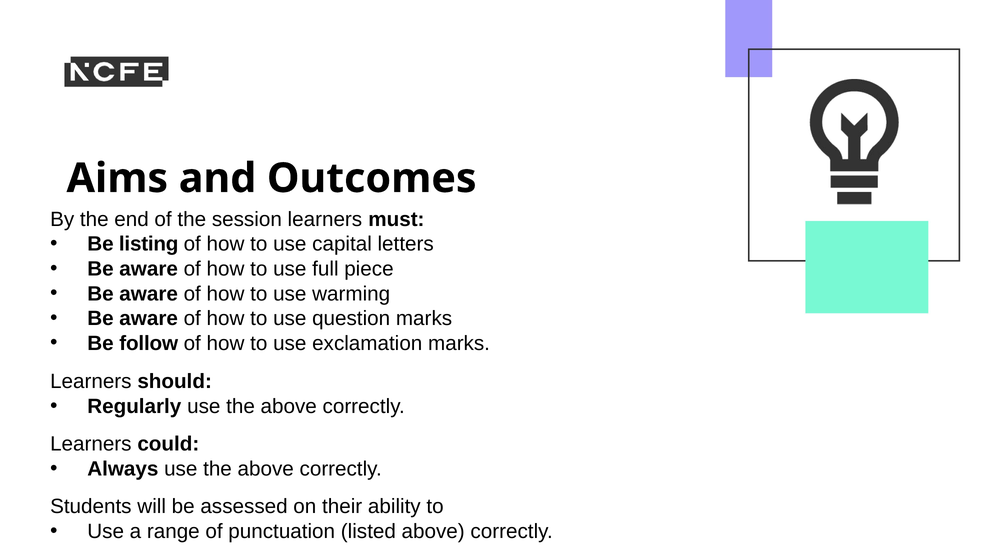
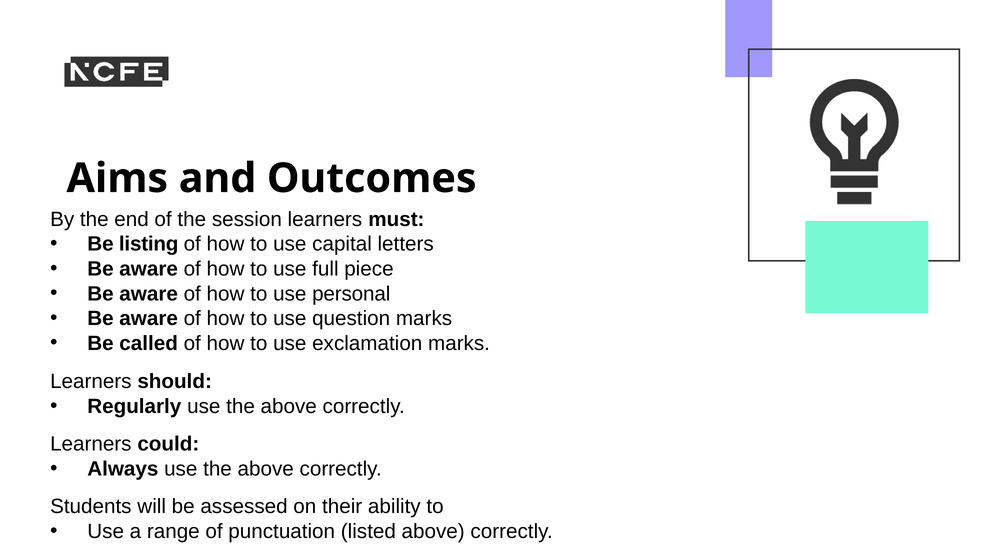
warming: warming -> personal (351, 294)
follow: follow -> called (149, 343)
